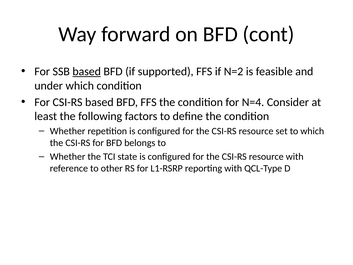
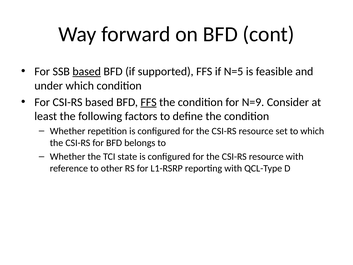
N=2: N=2 -> N=5 (234, 71)
FFS underline: none -> present (149, 102)
N=4: N=4 -> N=9 (253, 102)
